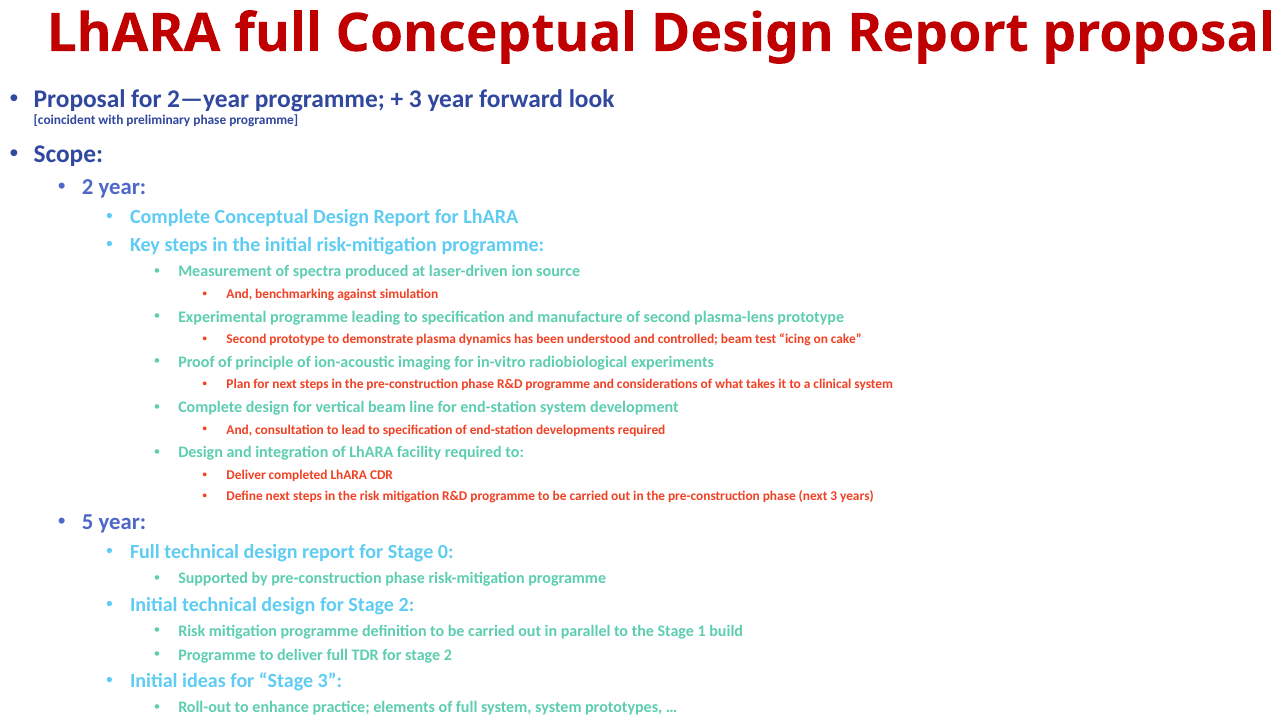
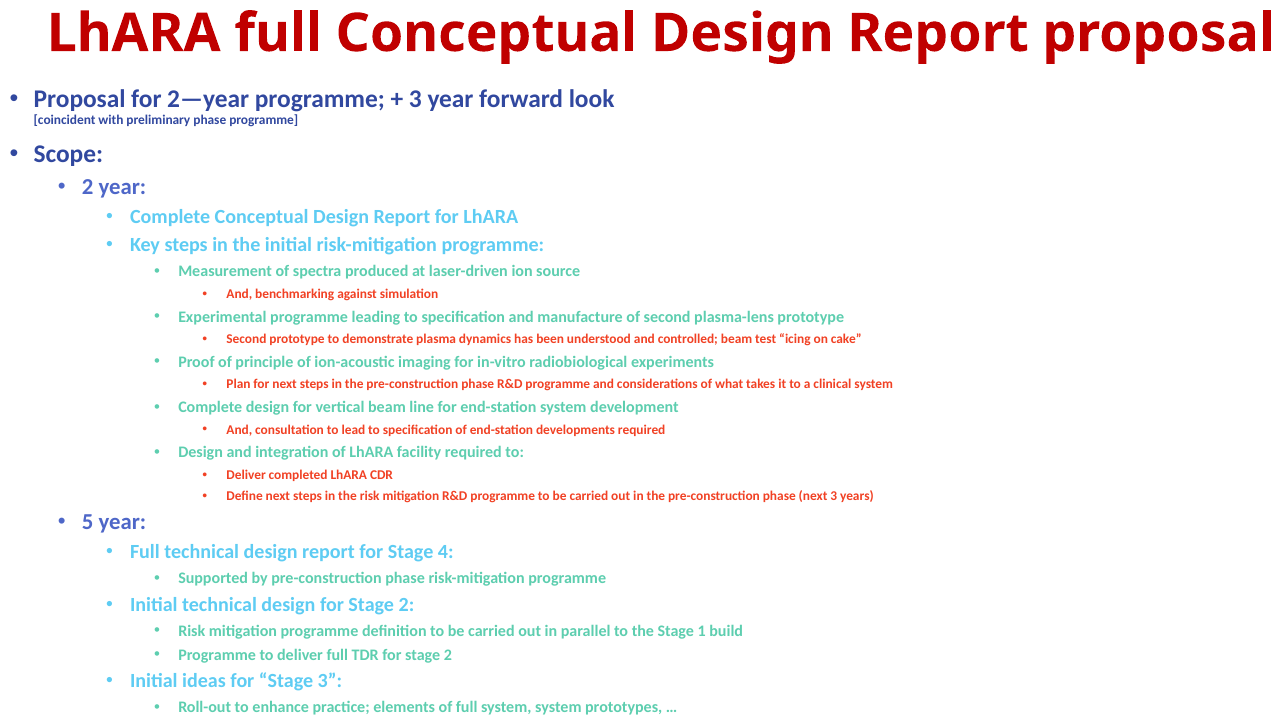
0: 0 -> 4 (446, 552)
